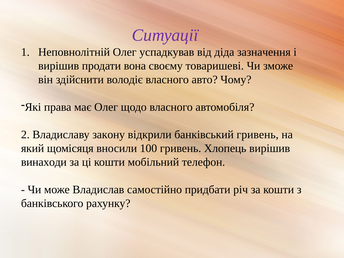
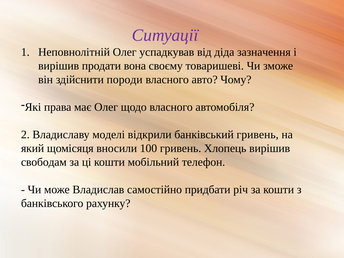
володіє: володіє -> породи (125, 80)
закону: закону -> моделі (109, 135)
винаходи: винаходи -> свободам (44, 162)
